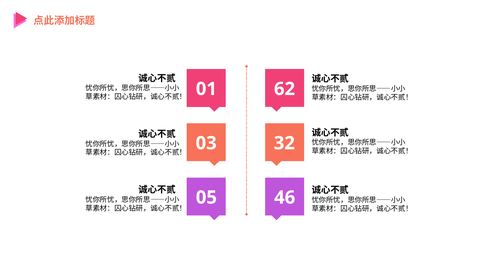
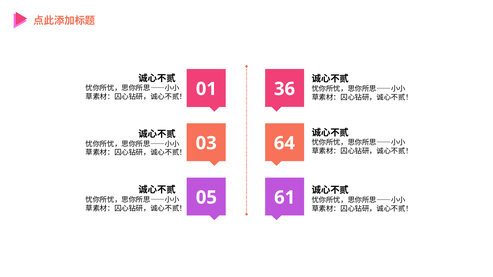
62: 62 -> 36 (285, 89)
32: 32 -> 64 (284, 143)
46: 46 -> 61 (285, 198)
